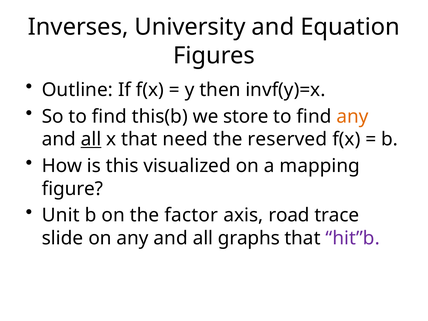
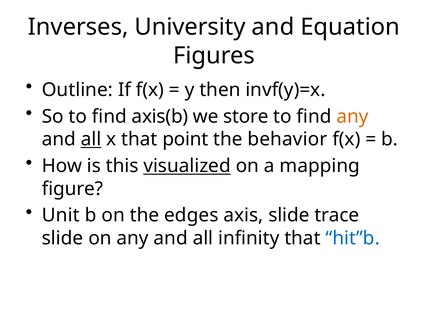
this(b: this(b -> axis(b (160, 116)
need: need -> point (185, 139)
reserved: reserved -> behavior (287, 139)
visualized underline: none -> present (187, 166)
factor: factor -> edges (191, 215)
axis road: road -> slide (289, 215)
graphs: graphs -> infinity (249, 238)
hit”b colour: purple -> blue (353, 238)
